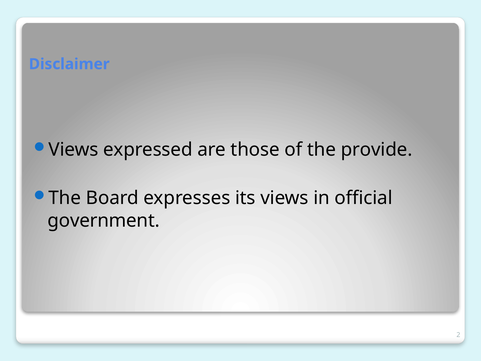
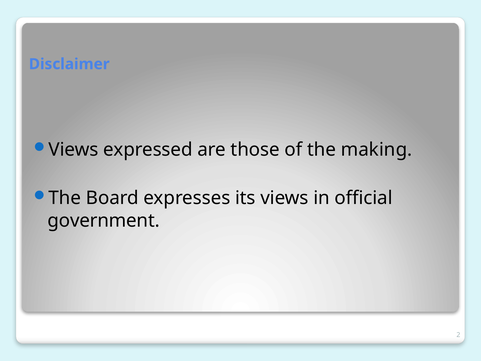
provide: provide -> making (377, 150)
